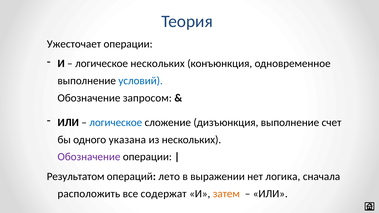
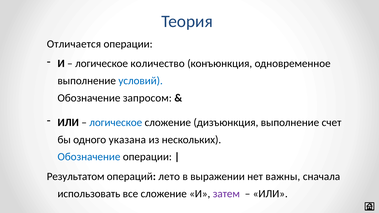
Ужесточает: Ужесточает -> Отличается (74, 44)
логическое нескольких: нескольких -> количество (158, 64)
Обозначение colour: purple -> blue (89, 157)
логика: логика -> важны (283, 177)
расположить: расположить -> использовать (89, 194)
все содержат: содержат -> сложение (164, 194)
затем colour: orange -> purple (226, 194)
